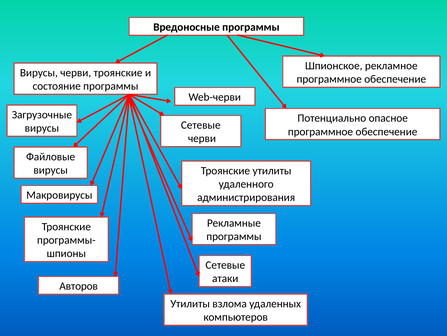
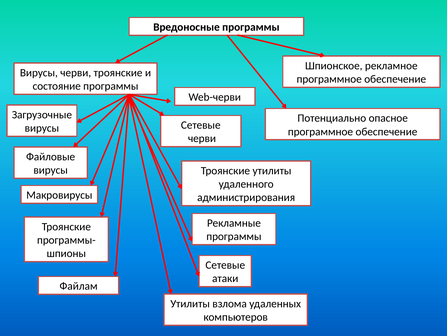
Авторов: Авторов -> Файлам (79, 286)
